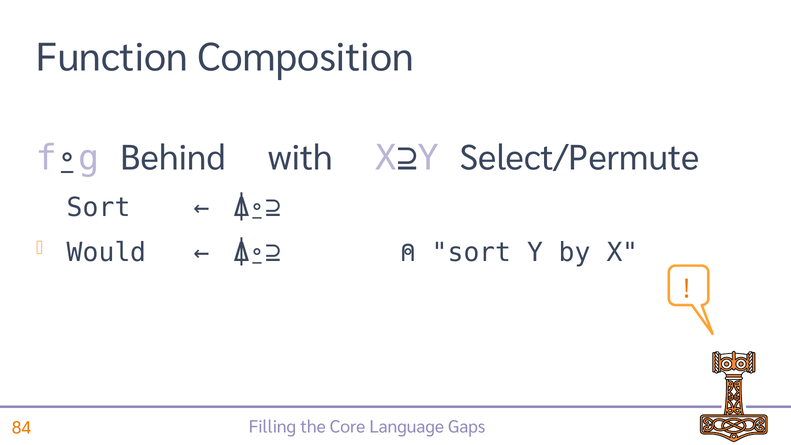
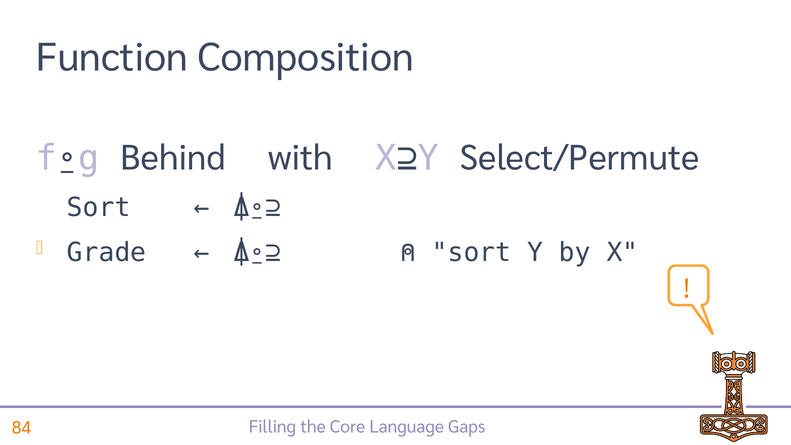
Would: Would -> Grade (107, 252)
